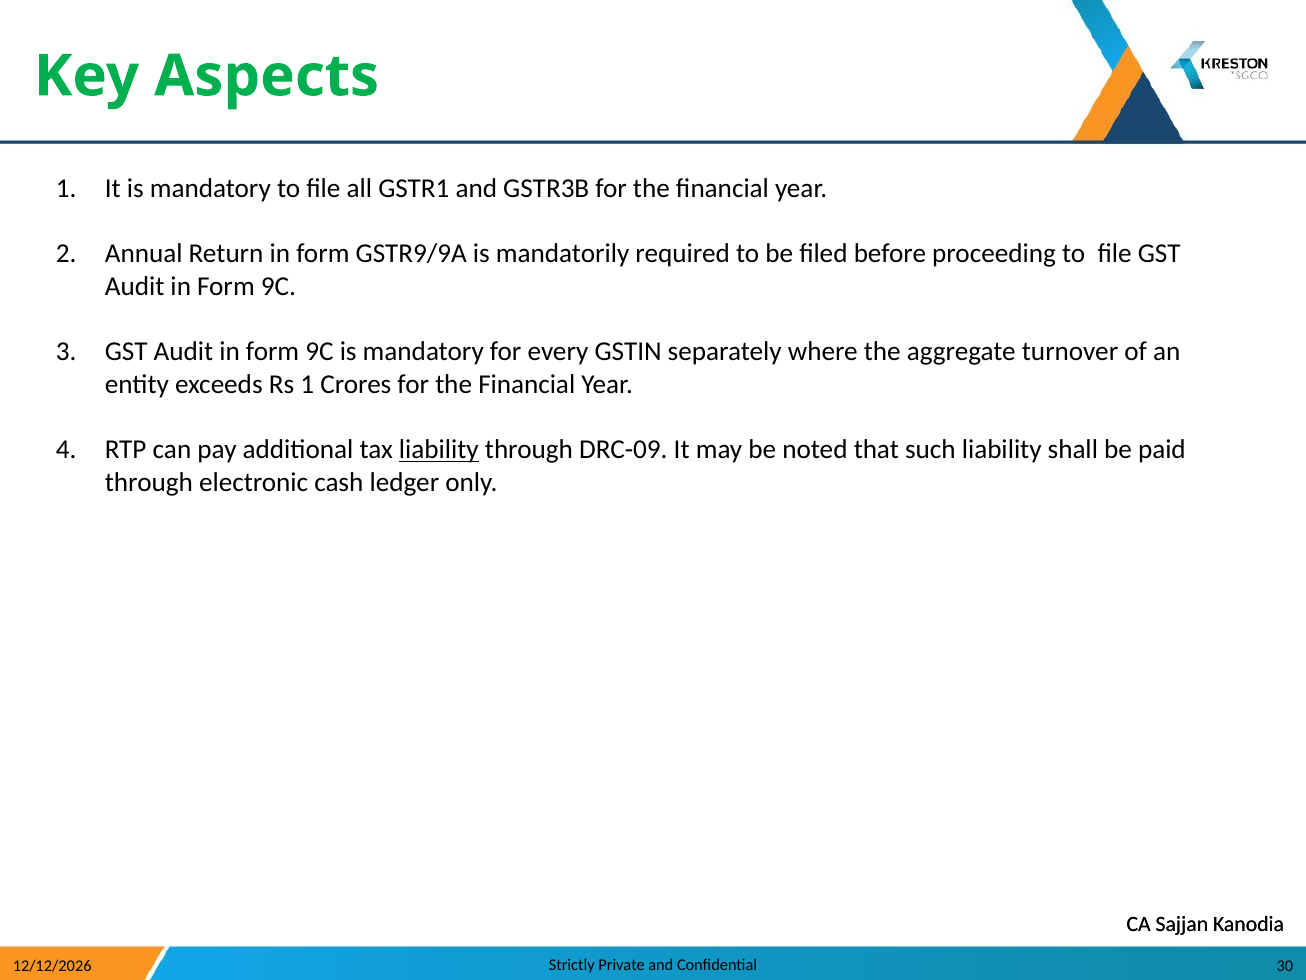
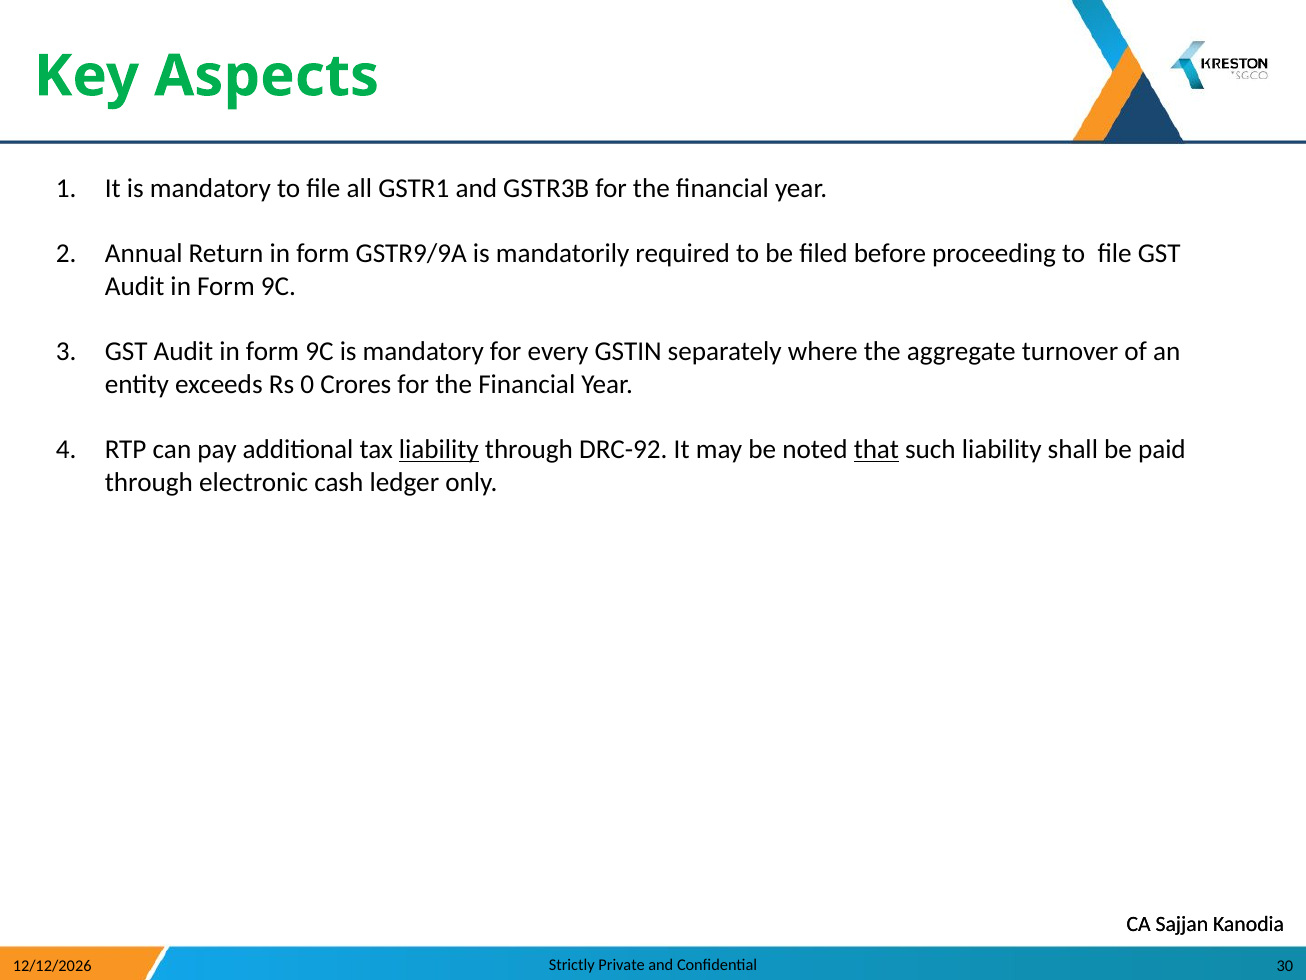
Rs 1: 1 -> 0 (307, 384)
DRC-09: DRC-09 -> DRC-92 (623, 450)
that underline: none -> present (876, 450)
